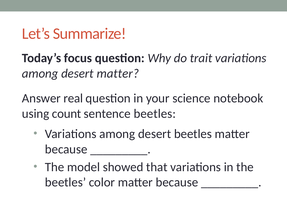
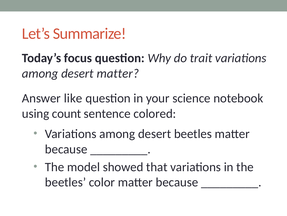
real: real -> like (73, 98)
sentence beetles: beetles -> colored (155, 113)
